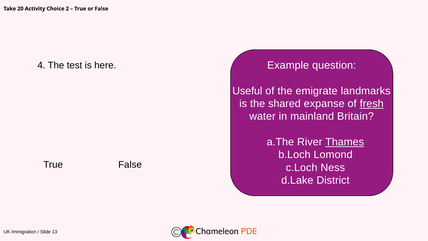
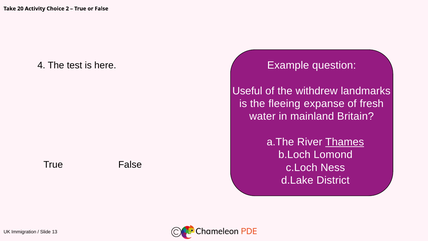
emigrate: emigrate -> withdrew (317, 91)
shared: shared -> fleeing (284, 104)
fresh underline: present -> none (372, 104)
